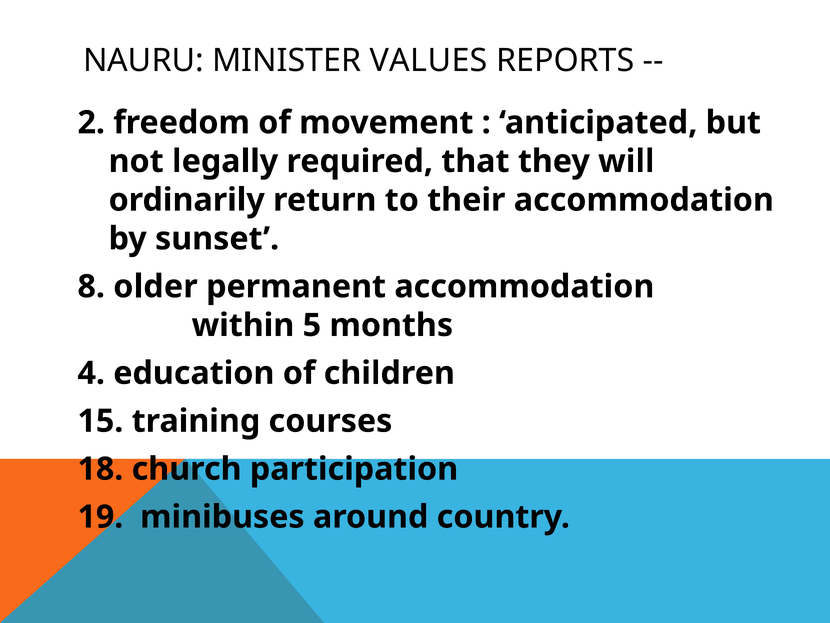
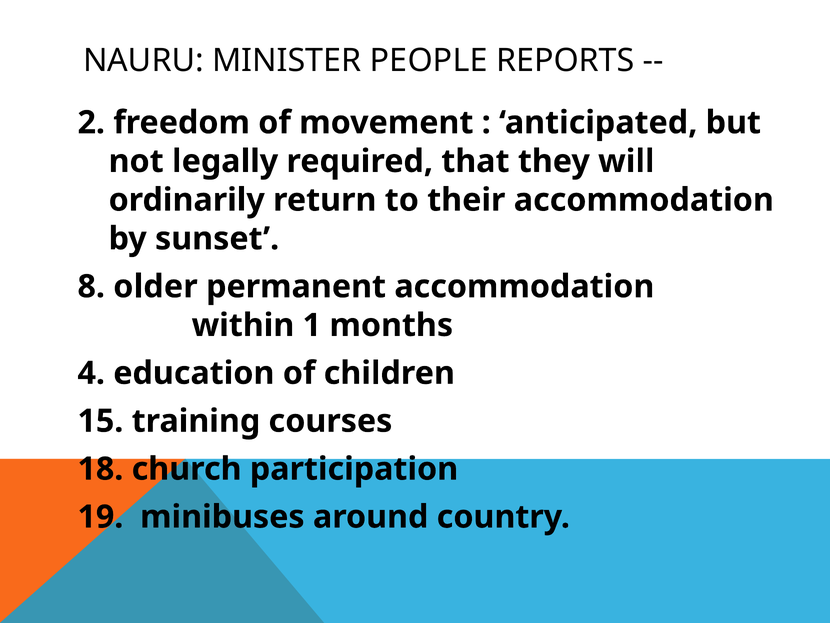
VALUES: VALUES -> PEOPLE (429, 60)
5: 5 -> 1 (312, 325)
